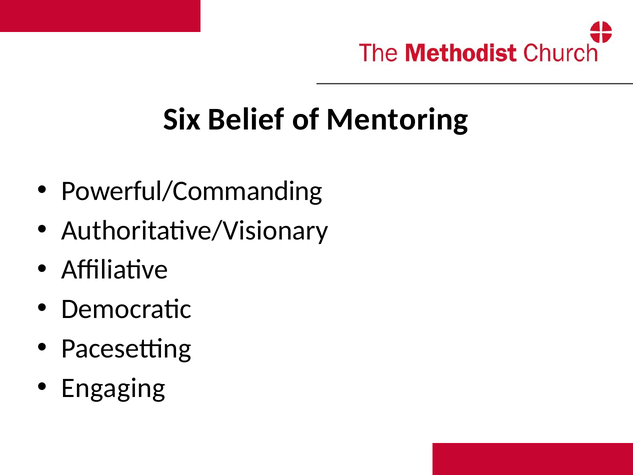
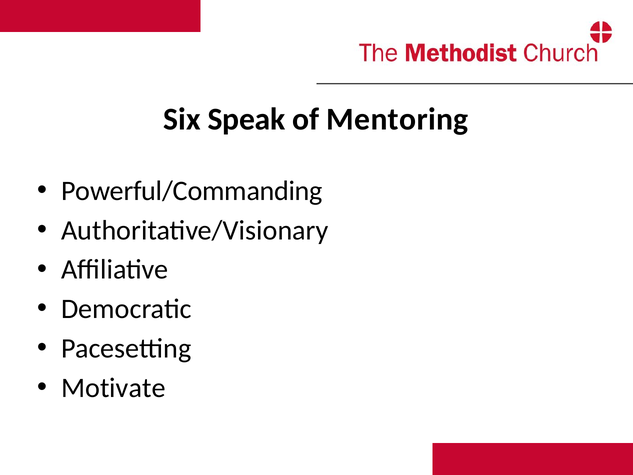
Belief: Belief -> Speak (246, 119)
Engaging: Engaging -> Motivate (113, 388)
